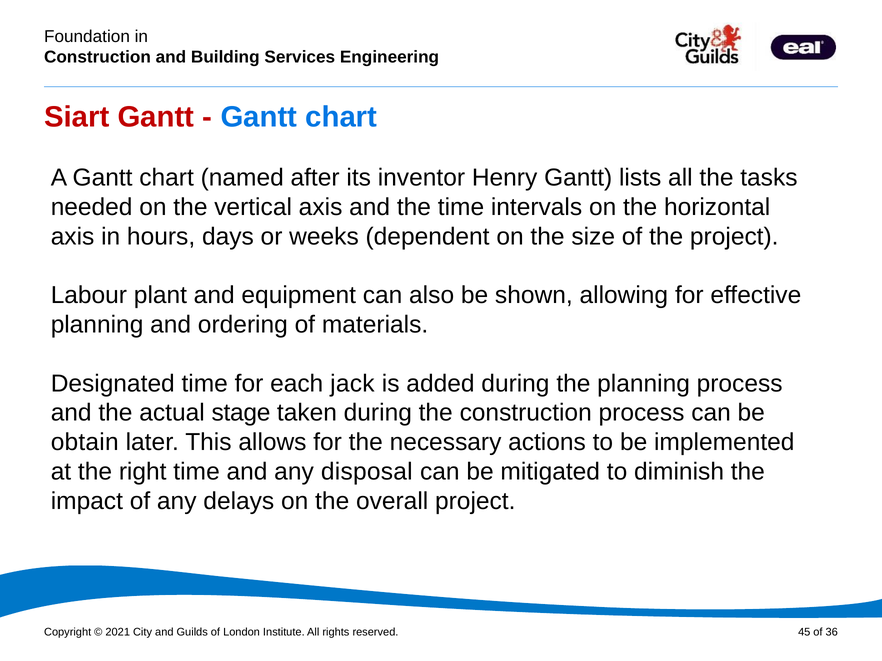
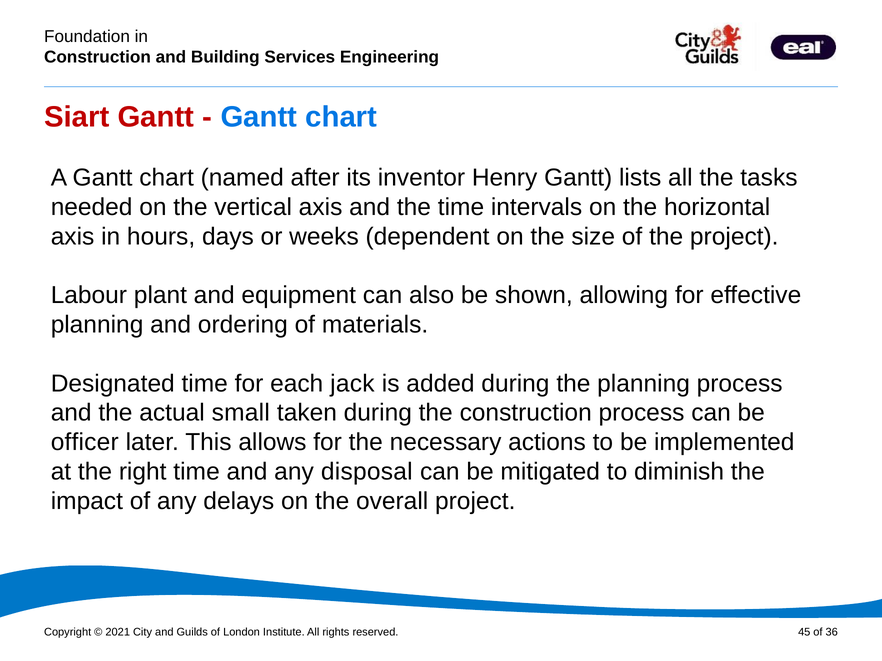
stage: stage -> small (241, 413)
obtain: obtain -> officer (85, 443)
